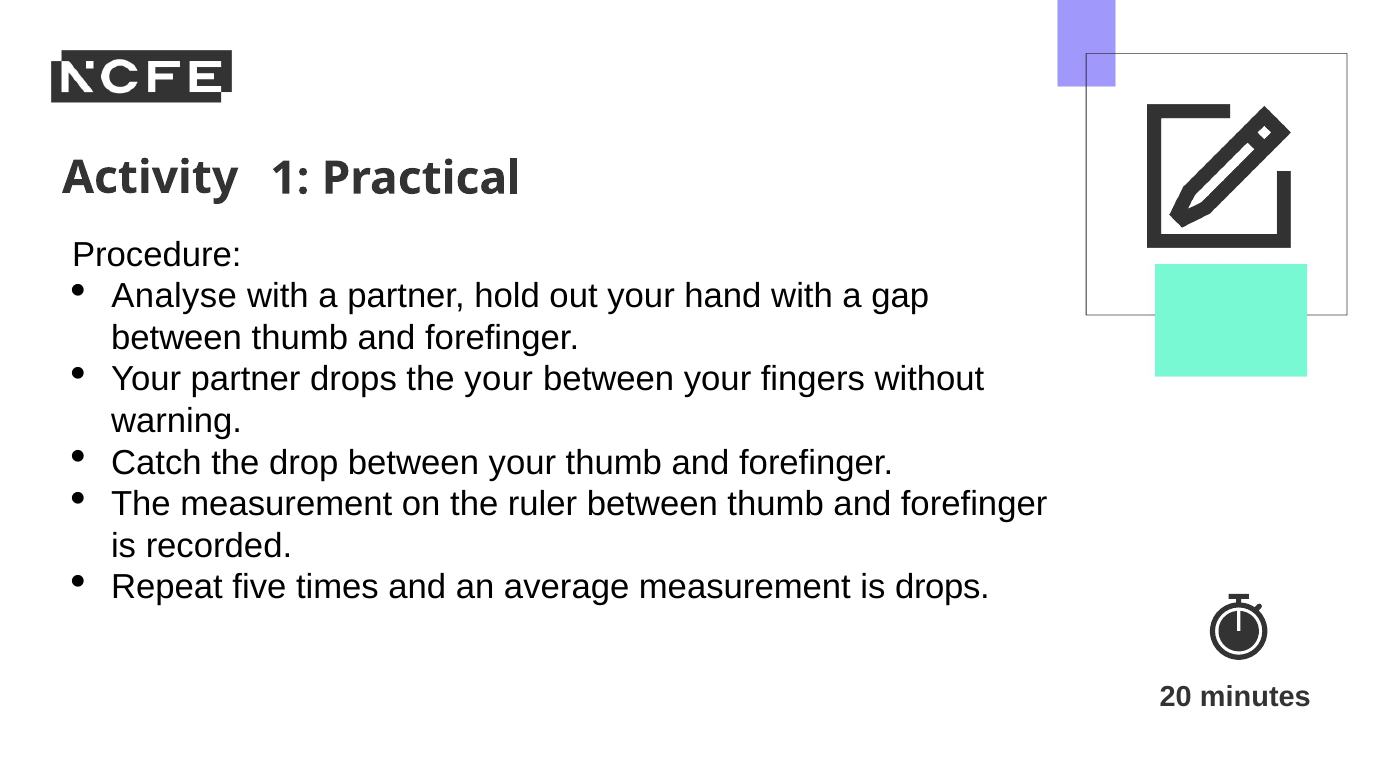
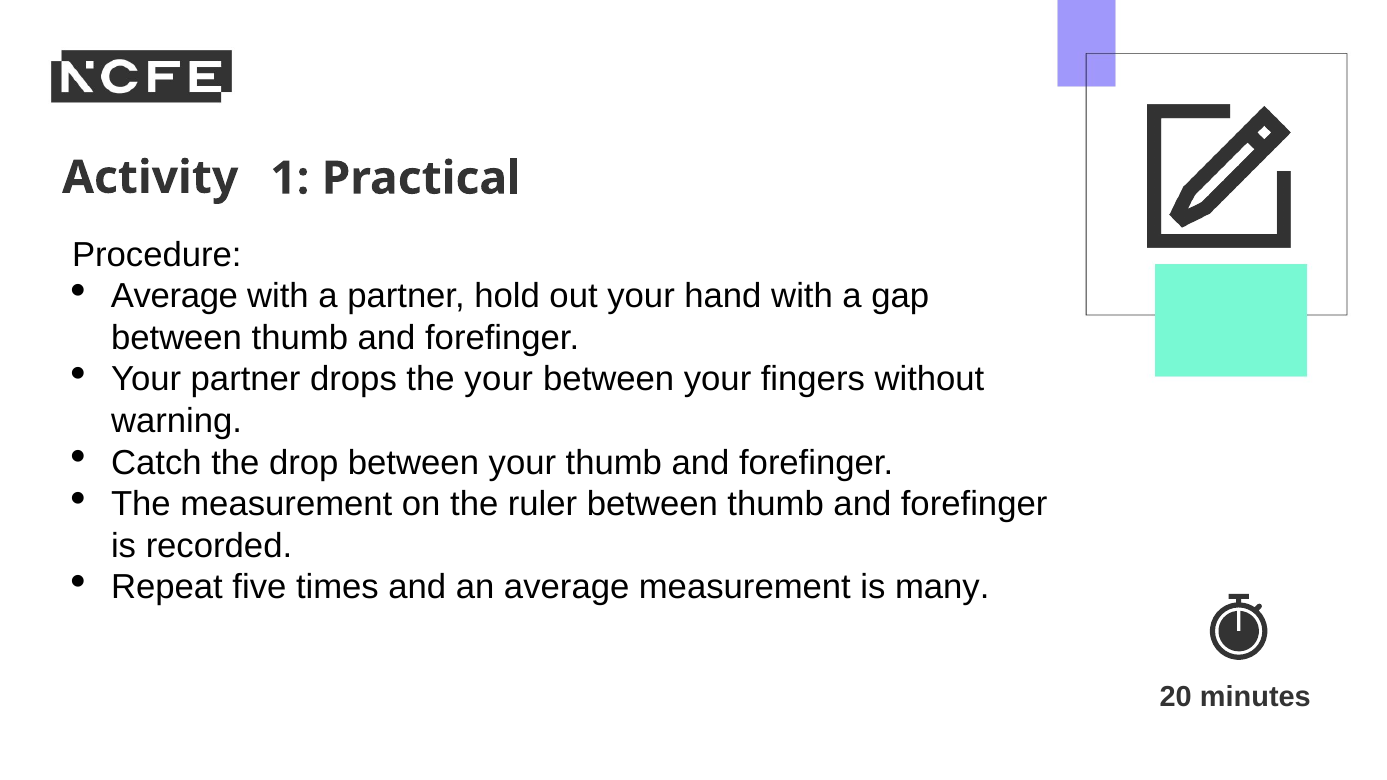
Analyse: Analyse -> Average (174, 296)
is drops: drops -> many (942, 588)
